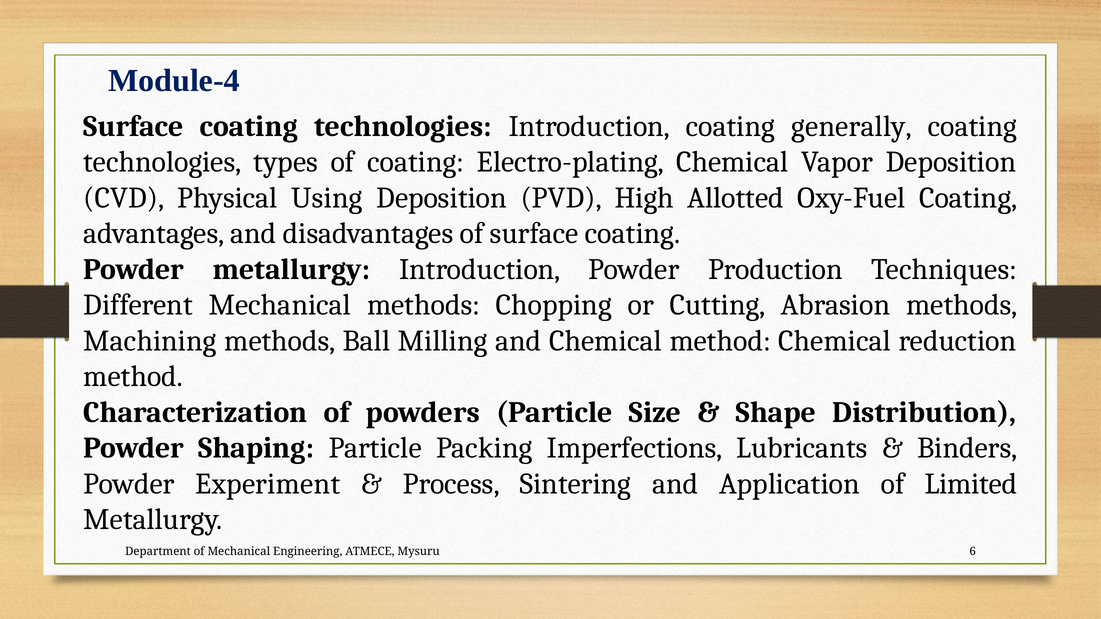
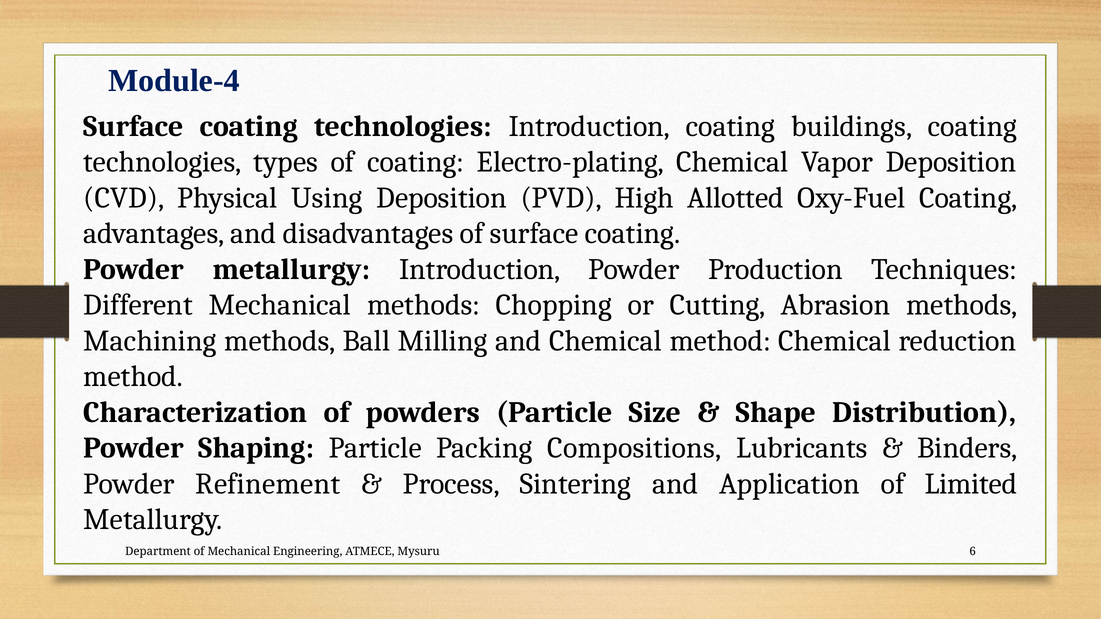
generally: generally -> buildings (852, 126)
Imperfections: Imperfections -> Compositions (634, 448)
Experiment: Experiment -> Refinement (268, 484)
